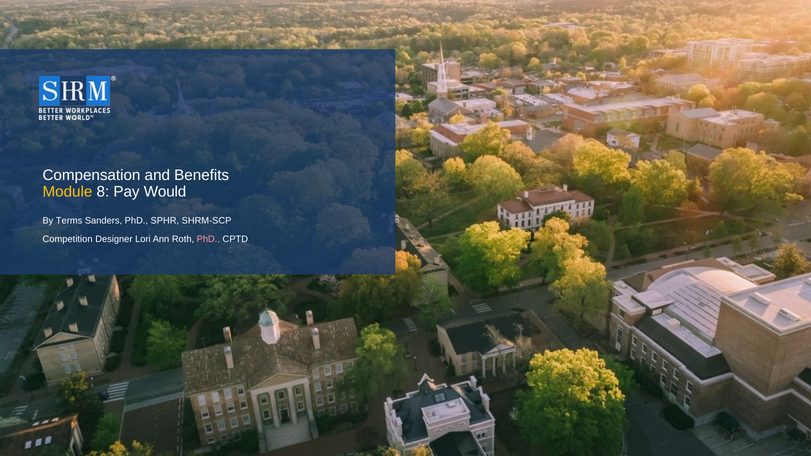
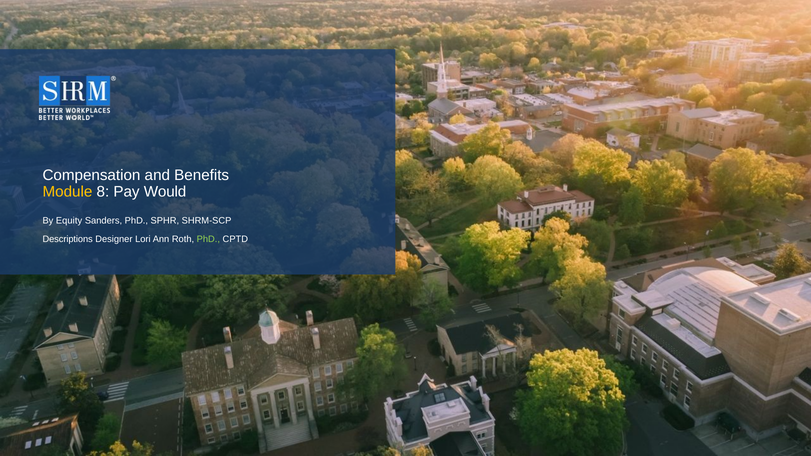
Terms: Terms -> Equity (69, 221)
Competition: Competition -> Descriptions (68, 239)
PhD colour: pink -> light green (208, 239)
